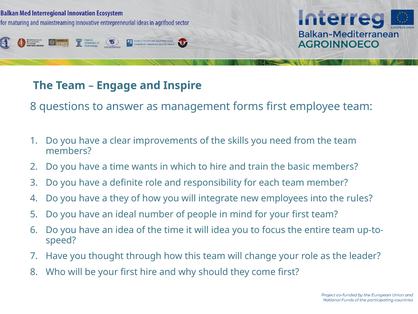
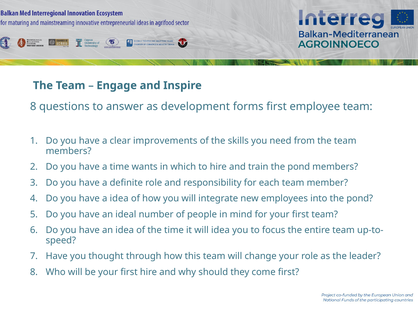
management: management -> development (195, 106)
train the basic: basic -> pond (299, 167)
a they: they -> idea (119, 198)
into the rules: rules -> pond (360, 198)
